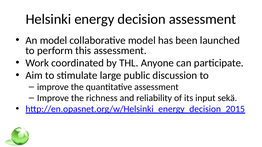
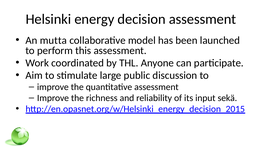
An model: model -> mutta (53, 40)
